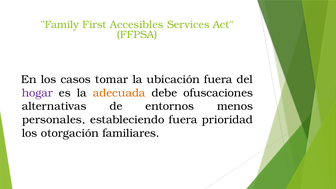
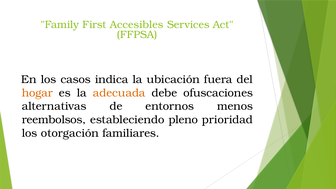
tomar: tomar -> indica (112, 79)
hogar colour: purple -> orange (37, 93)
personales: personales -> reembolsos (54, 120)
estableciendo fuera: fuera -> pleno (183, 120)
